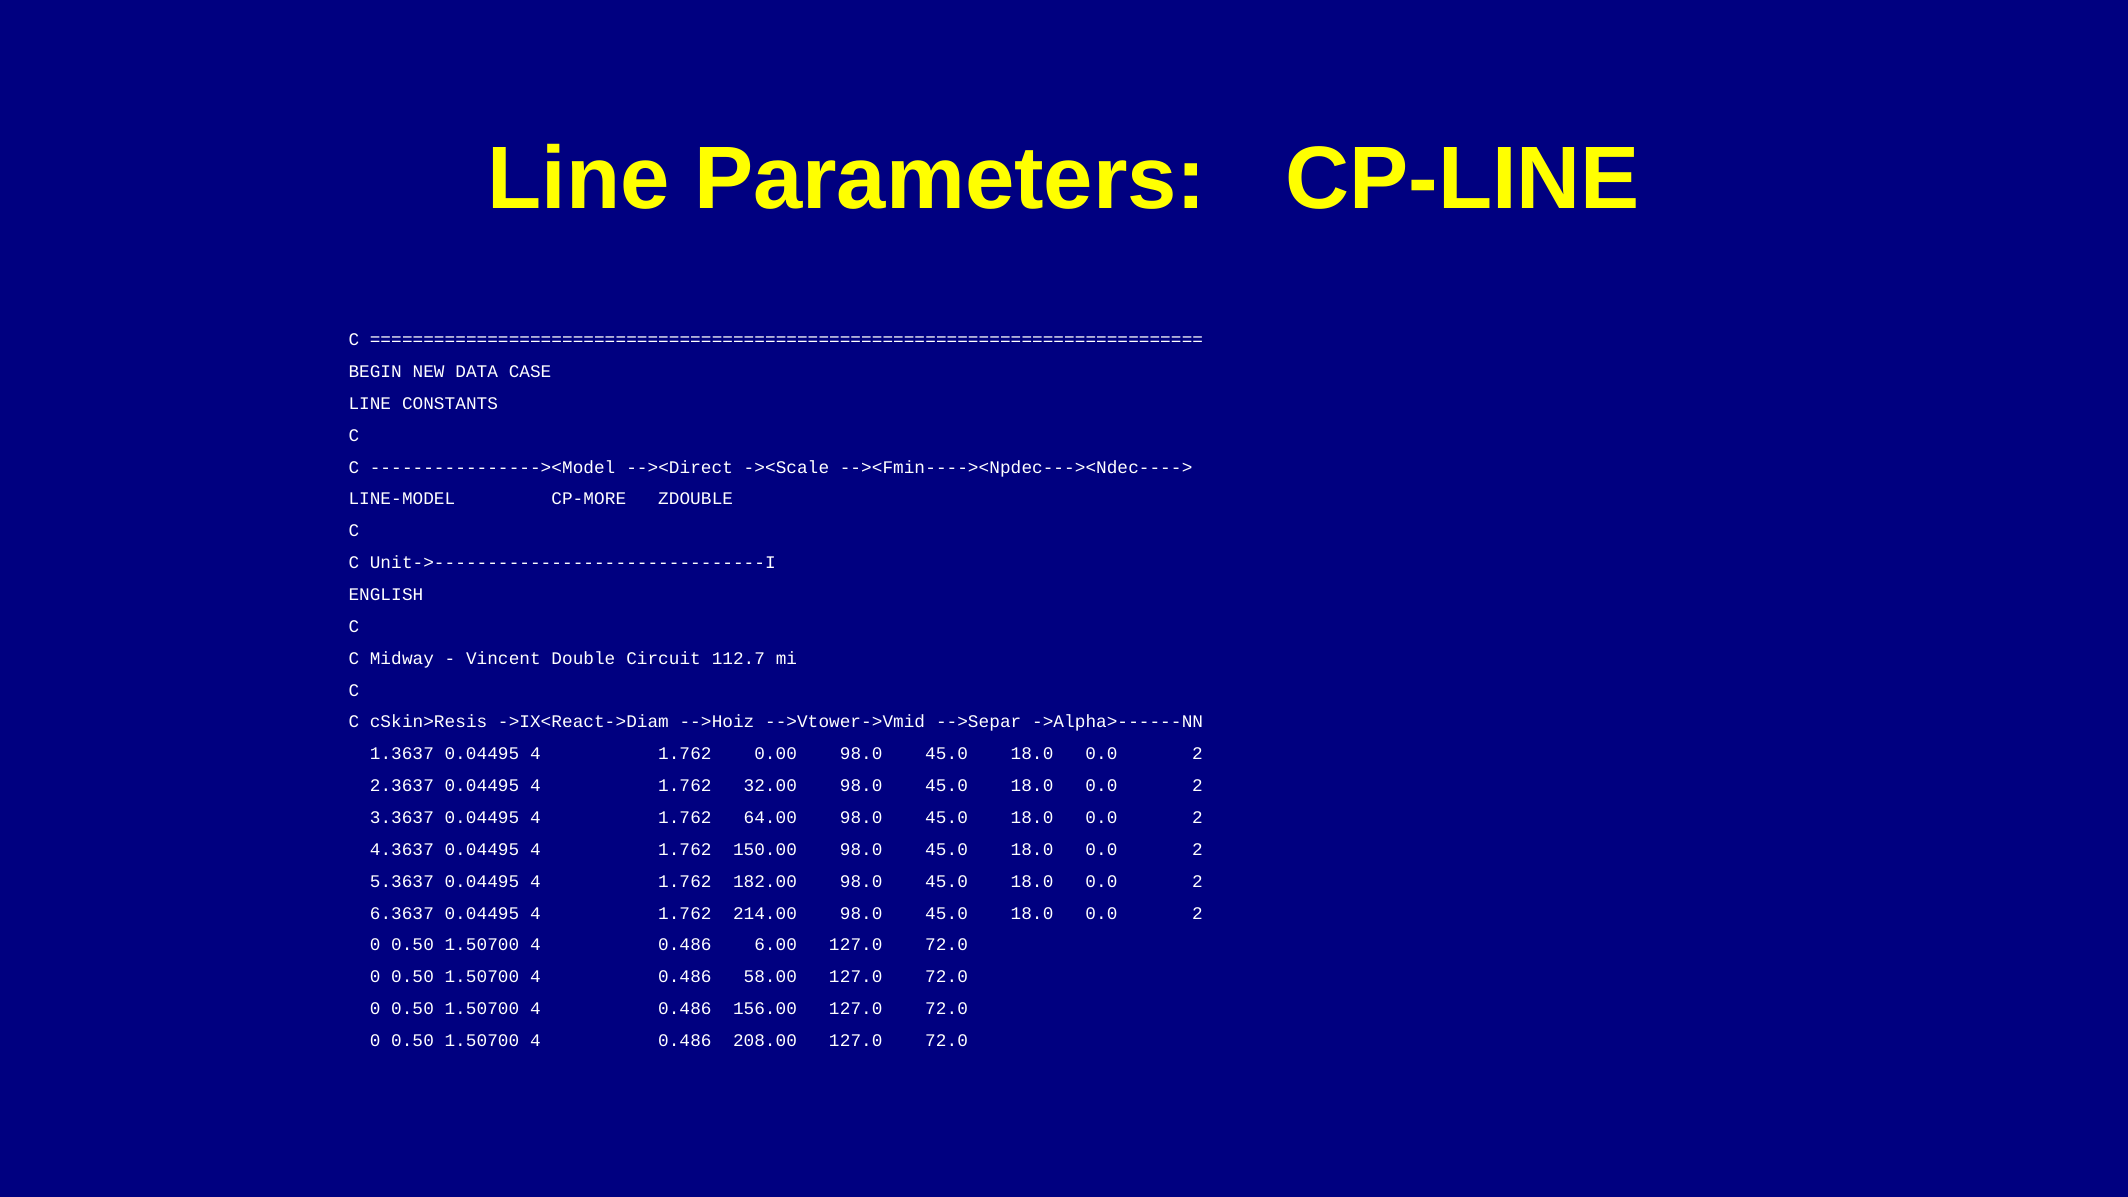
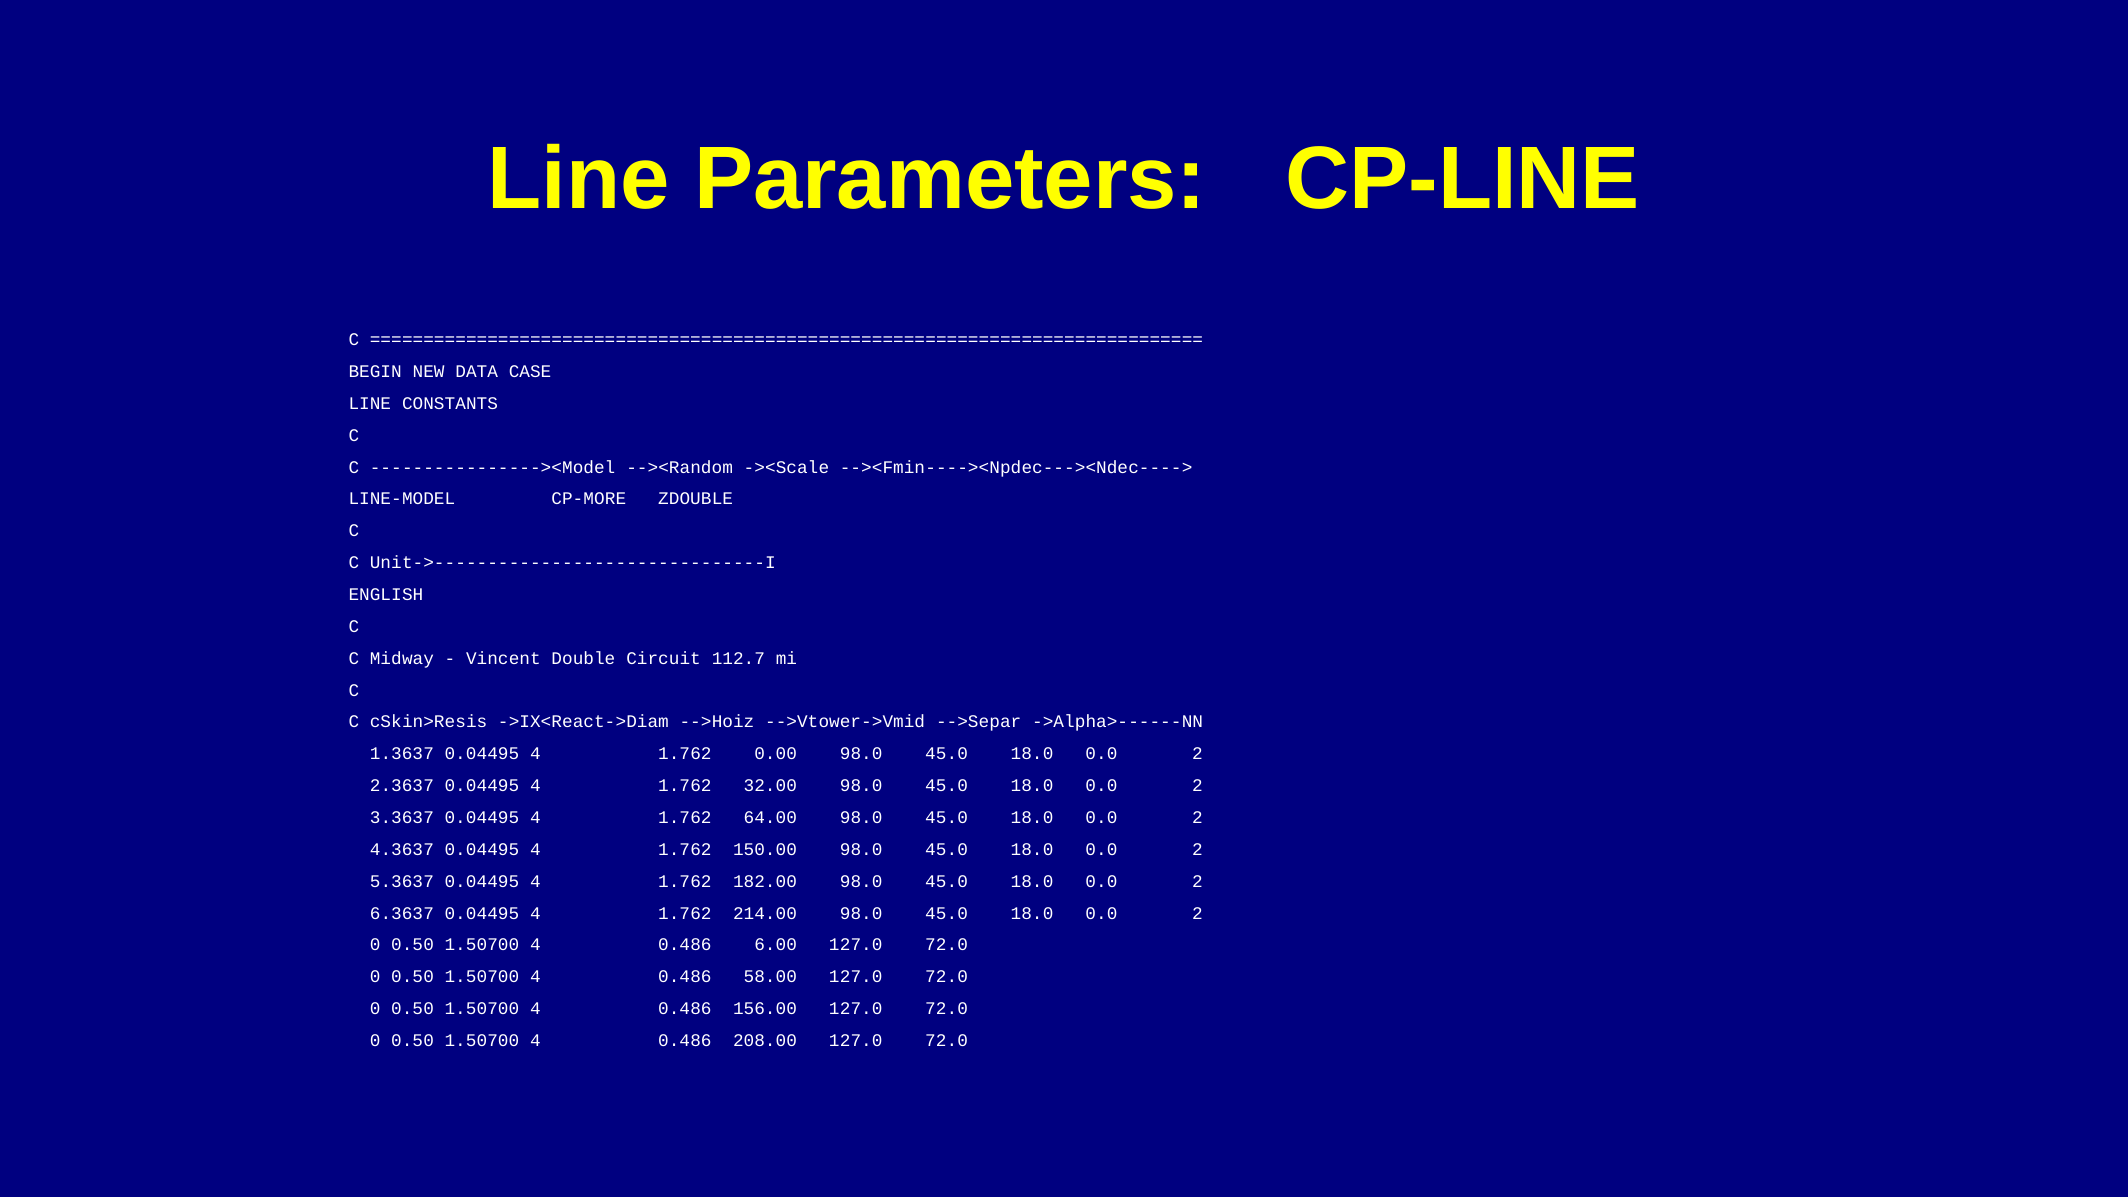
--><Direct: --><Direct -> --><Random (680, 467)
